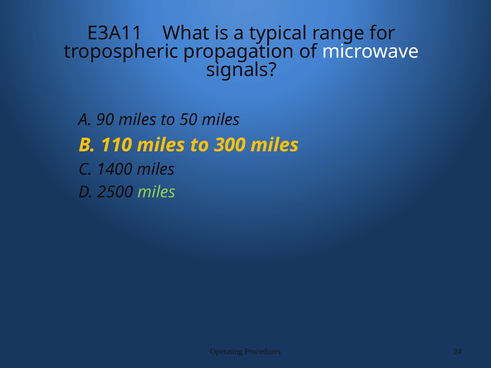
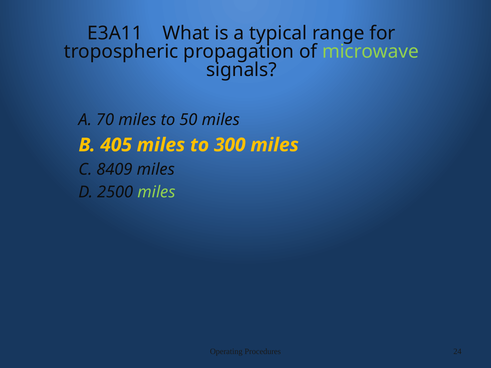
microwave colour: white -> light green (370, 51)
90: 90 -> 70 (105, 120)
110: 110 -> 405 (116, 145)
1400: 1400 -> 8409 (115, 169)
